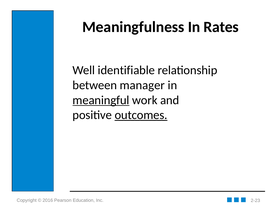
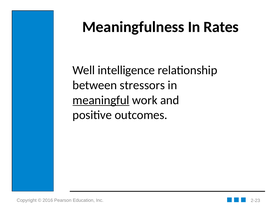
identifiable: identifiable -> intelligence (126, 70)
manager: manager -> stressors (142, 85)
outcomes underline: present -> none (141, 115)
